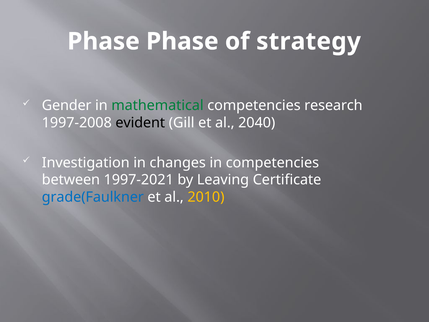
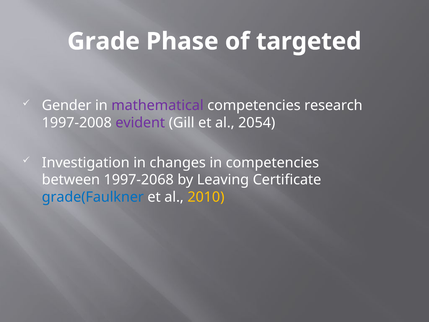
Phase: Phase -> Grade (104, 41)
strategy: strategy -> targeted (309, 41)
mathematical colour: green -> purple (157, 105)
evident colour: black -> purple (140, 123)
2040: 2040 -> 2054 (257, 123)
1997-2021: 1997-2021 -> 1997-2068 (139, 180)
